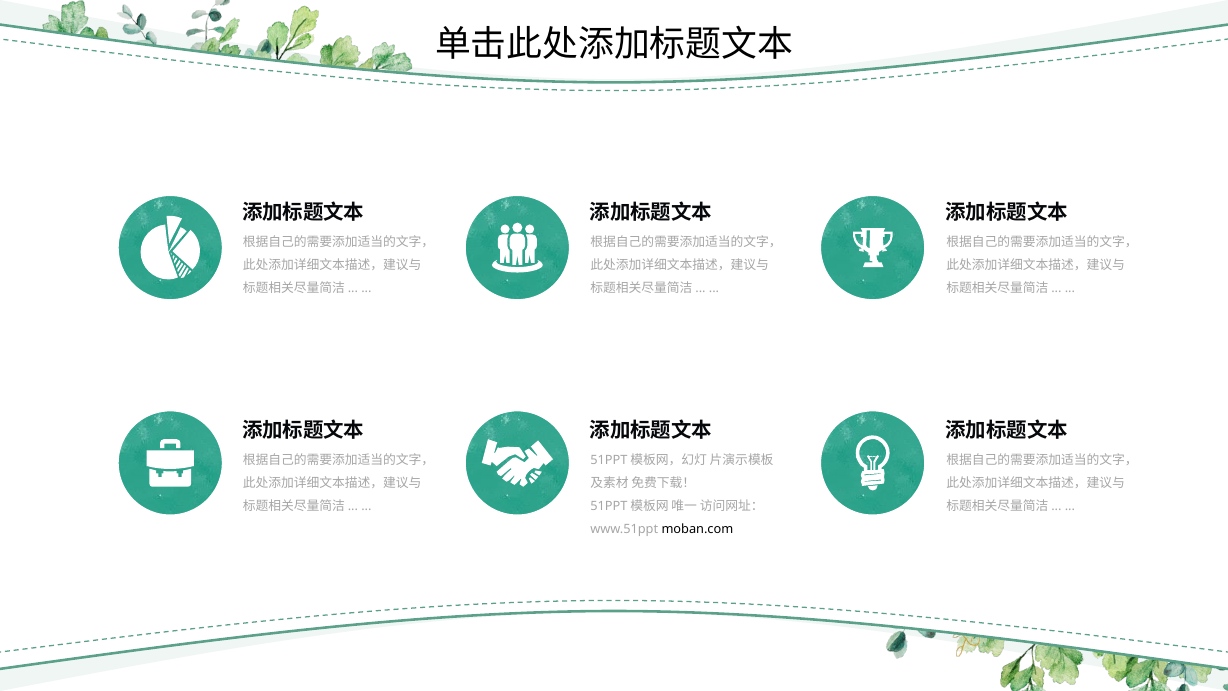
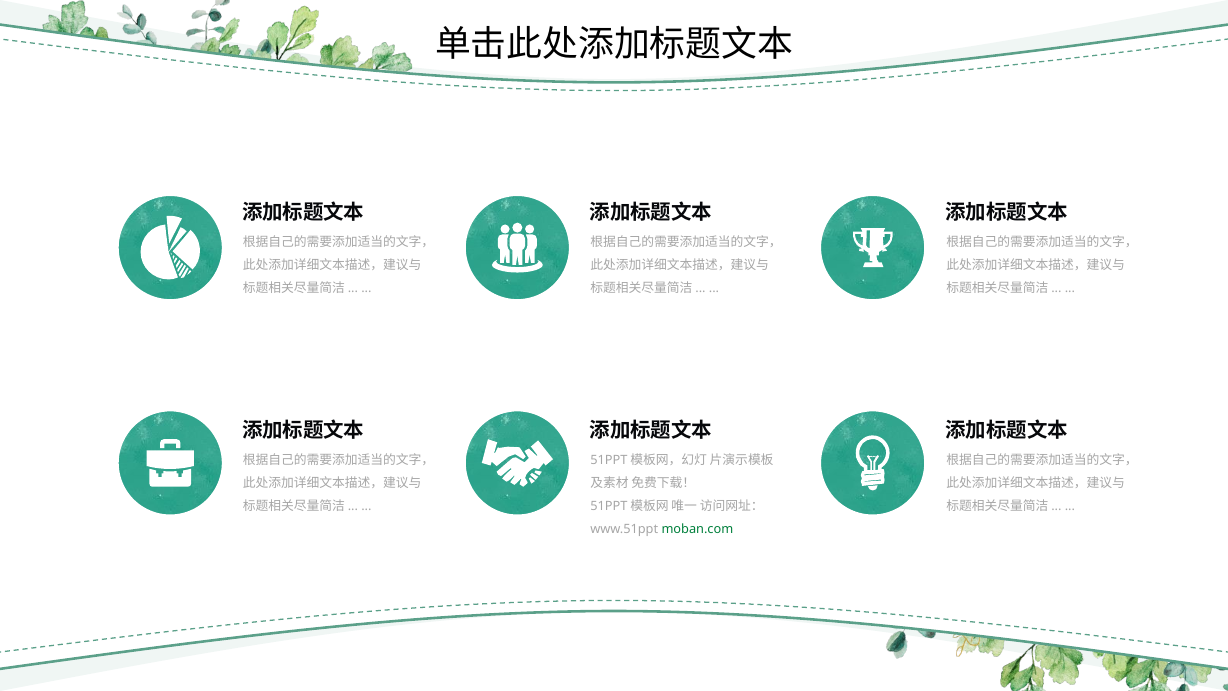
moban.com colour: black -> green (697, 529)
